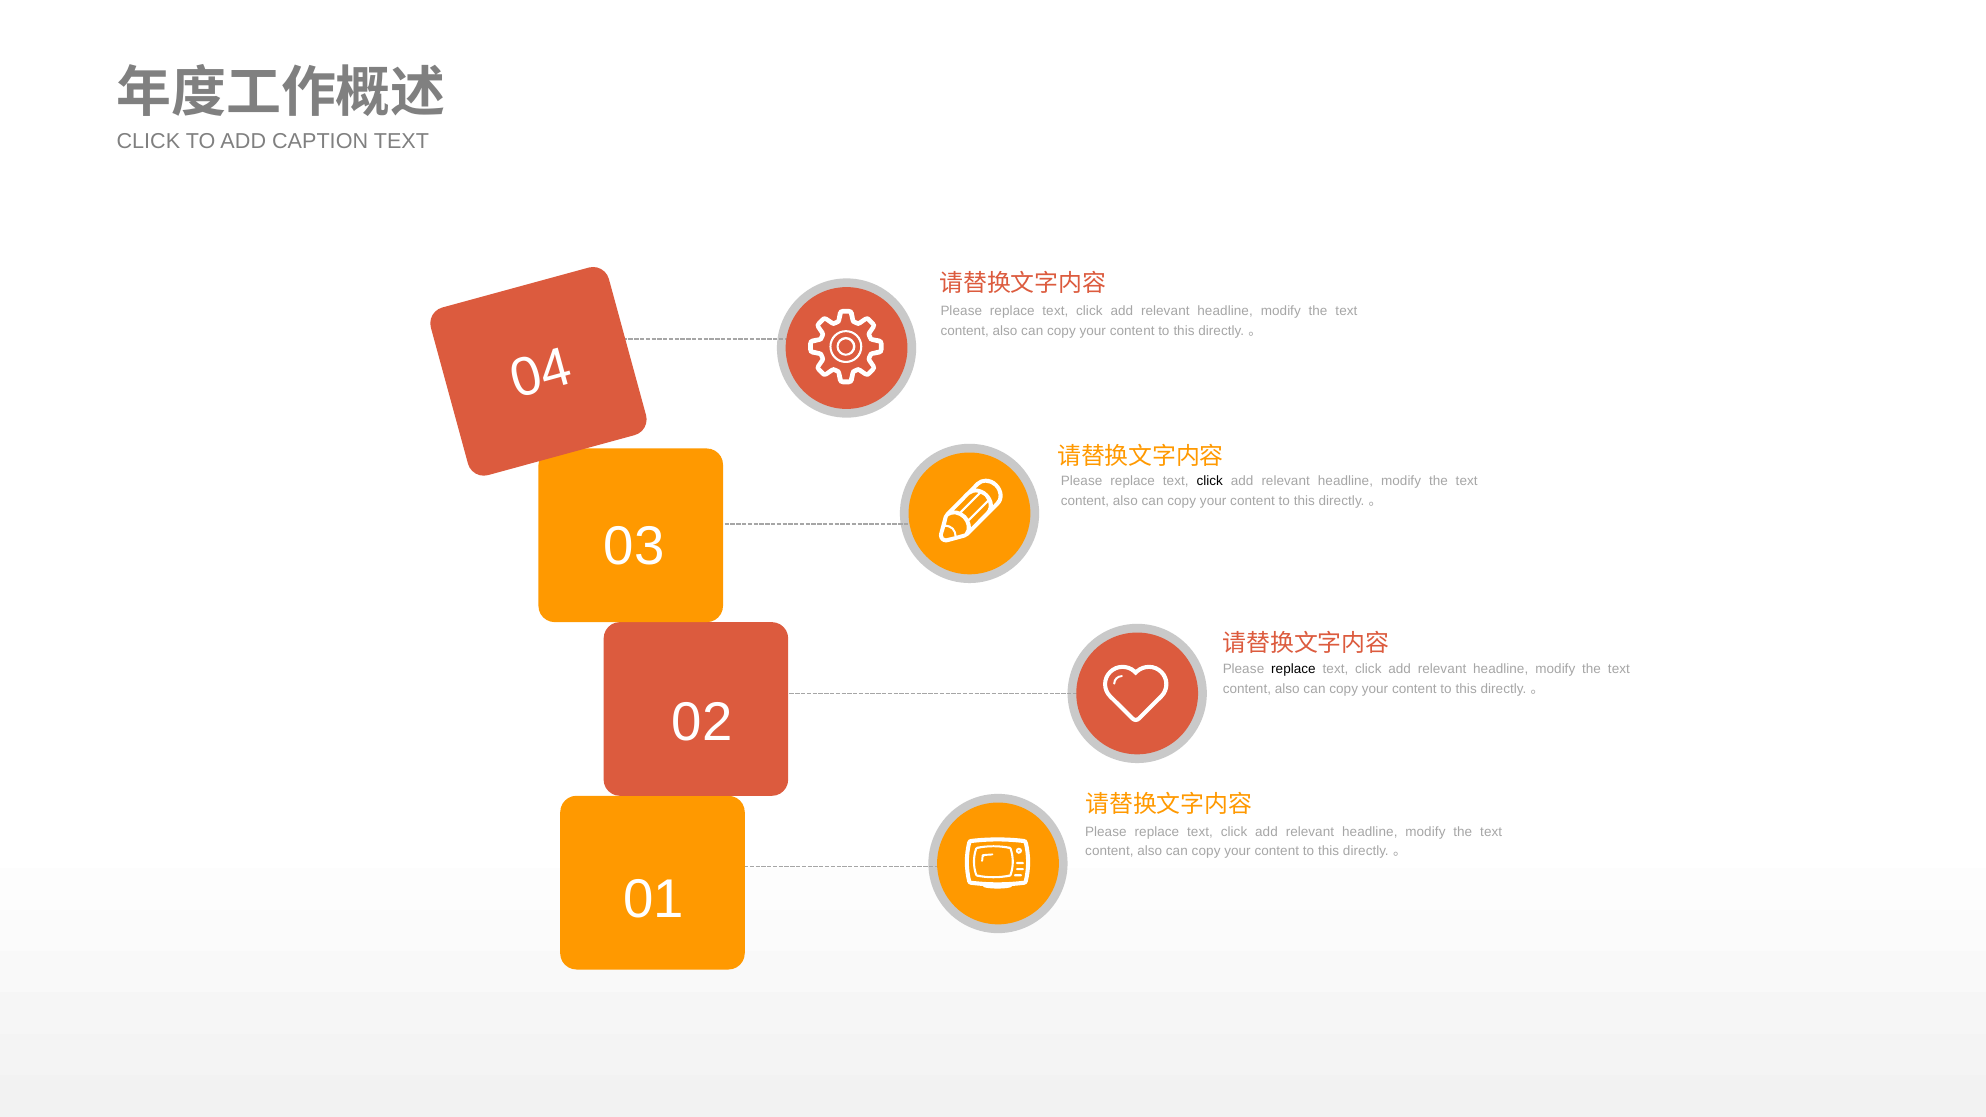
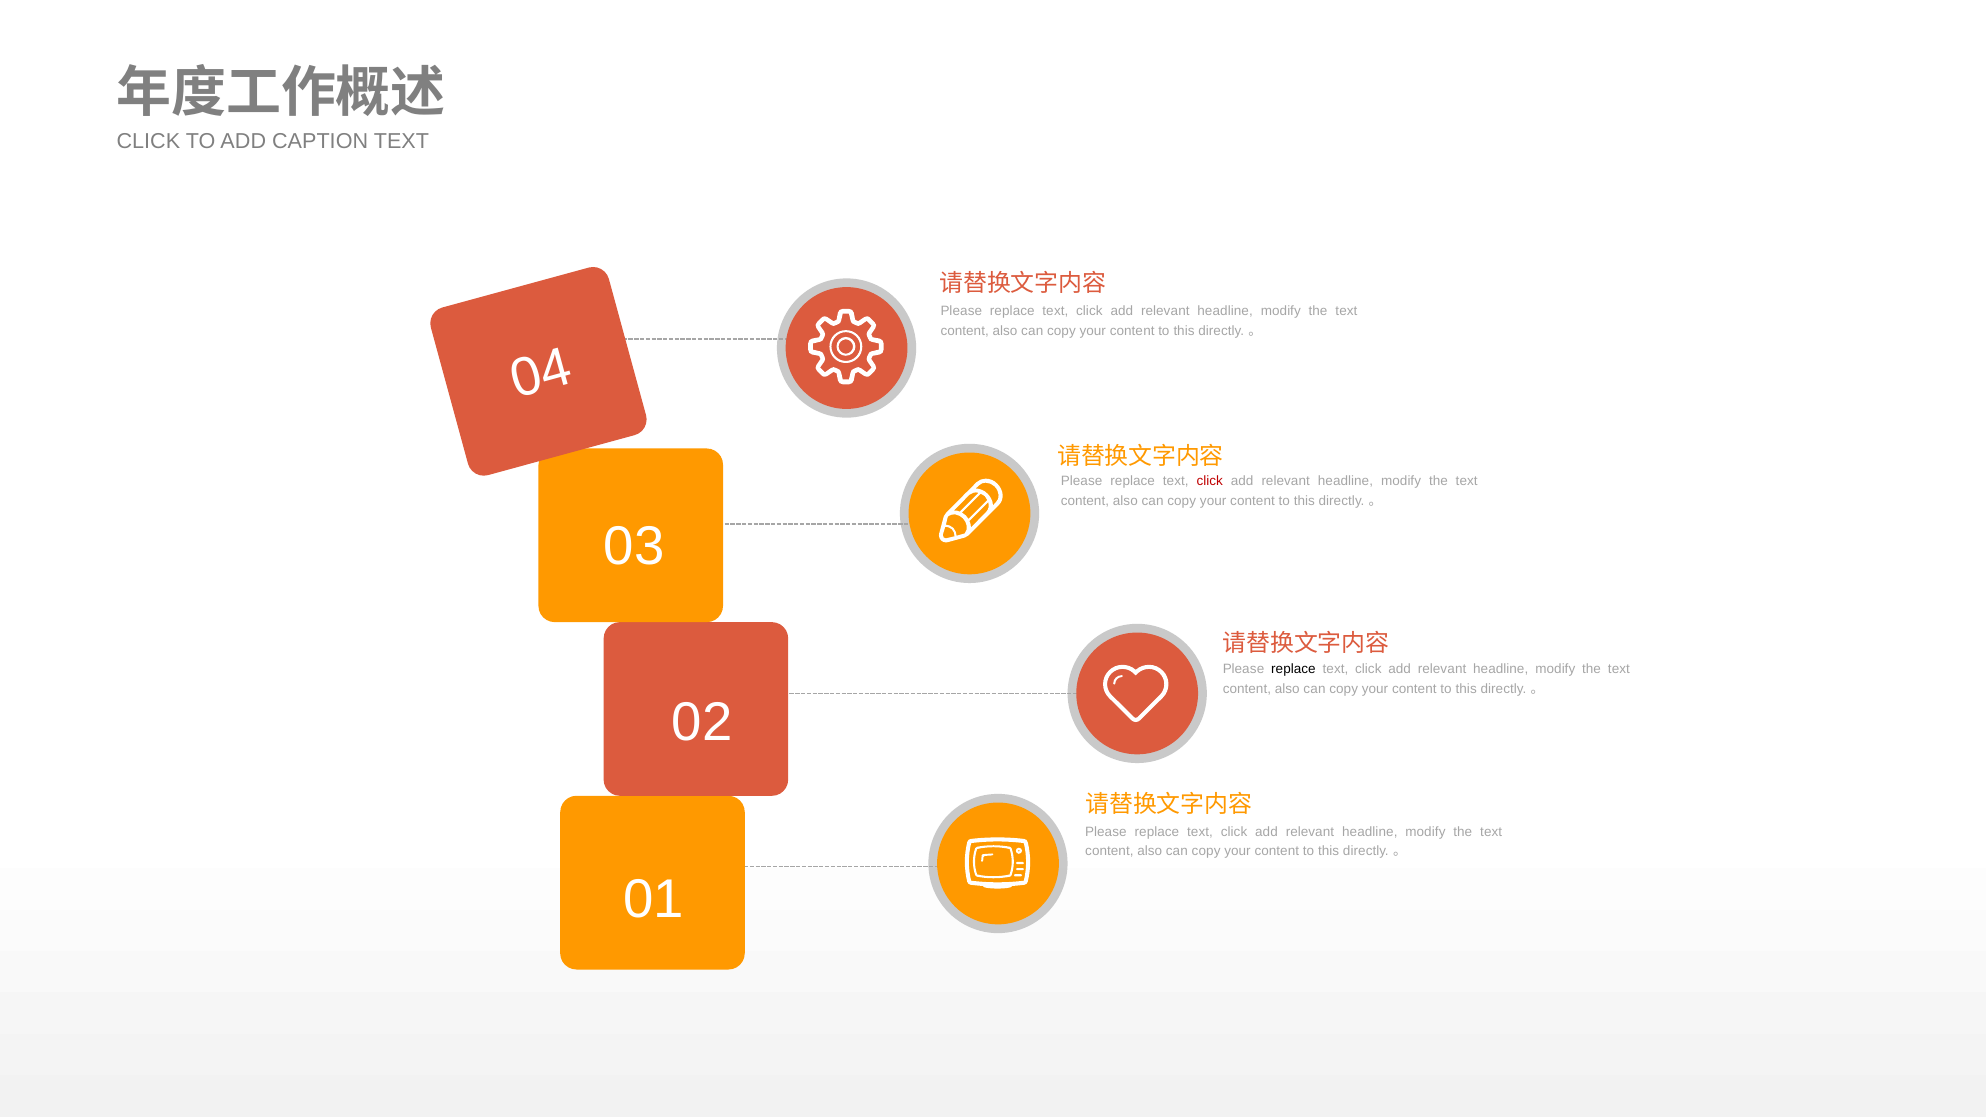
click colour: black -> red (1210, 481)
